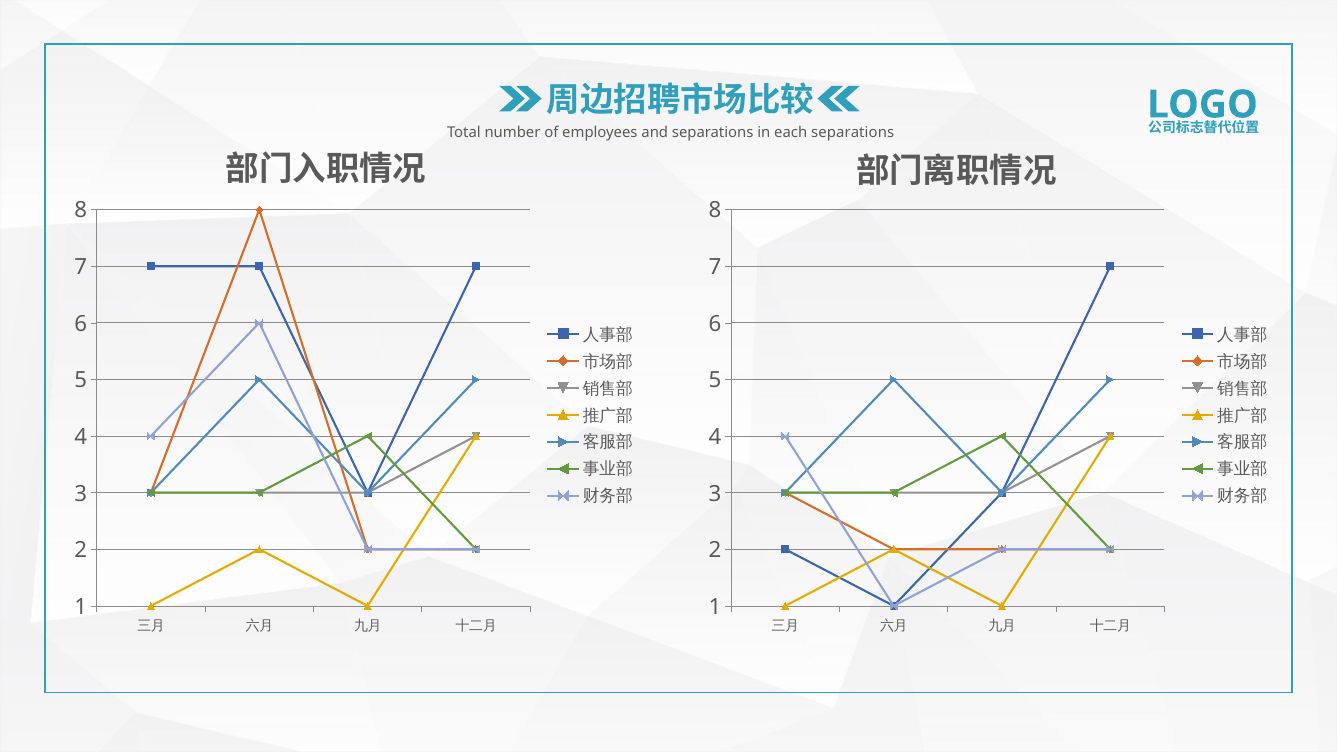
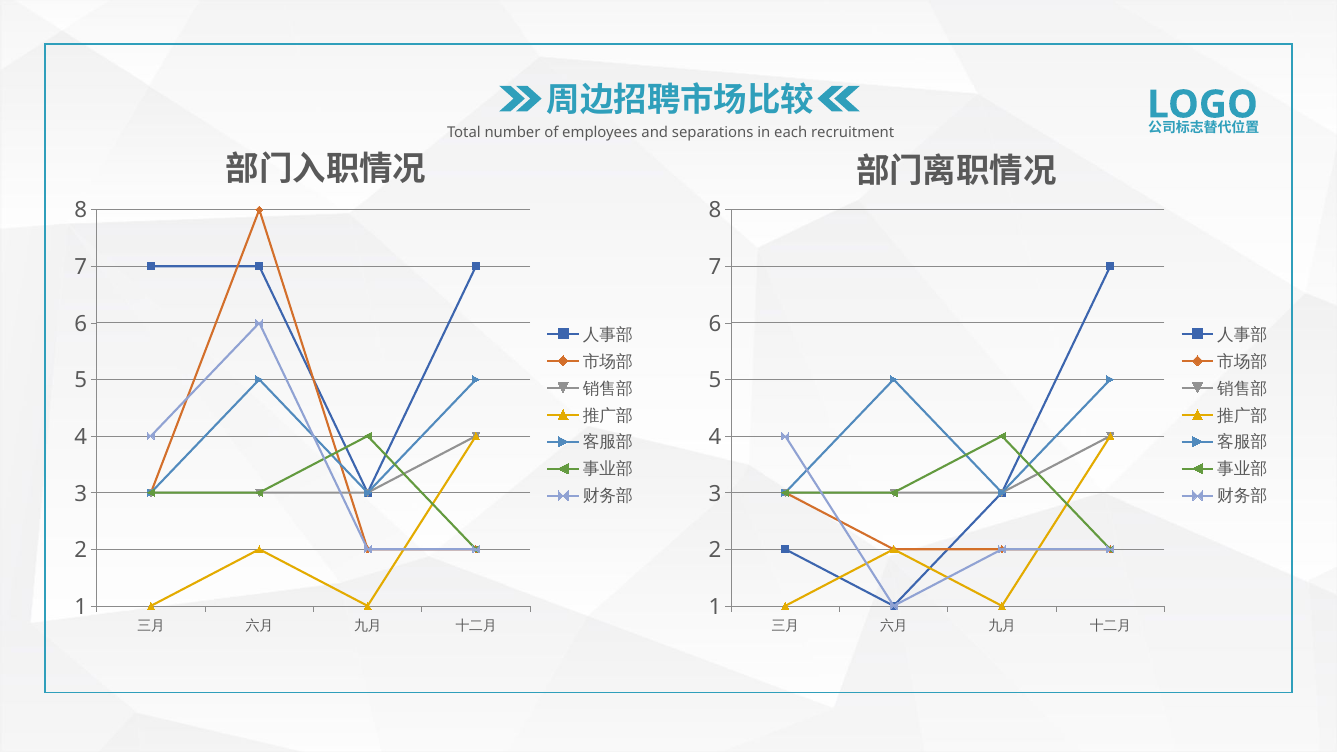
each separations: separations -> recruitment (853, 133)
